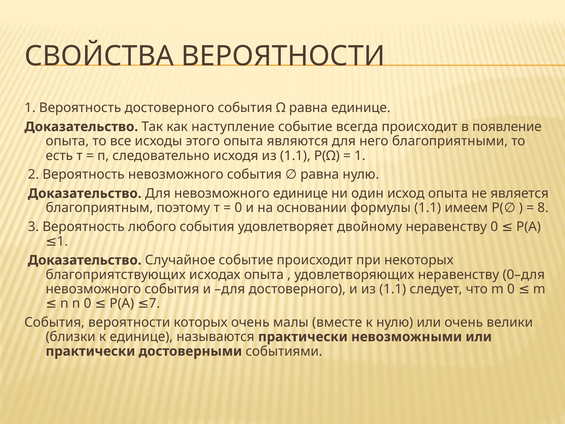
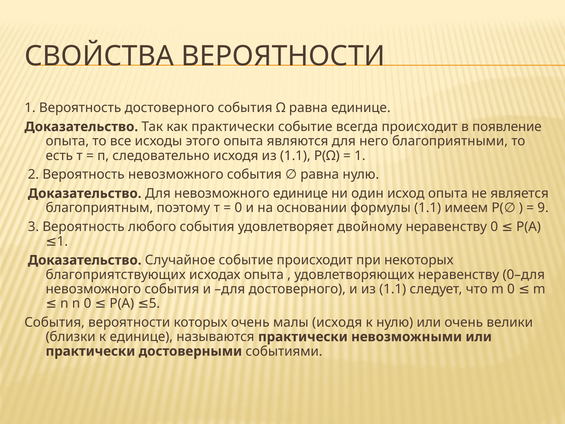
как наступление: наступление -> практически (233, 127)
8: 8 -> 9 (543, 208)
7: 7 -> 5 (154, 303)
малы вместе: вместе -> исходя (337, 322)
